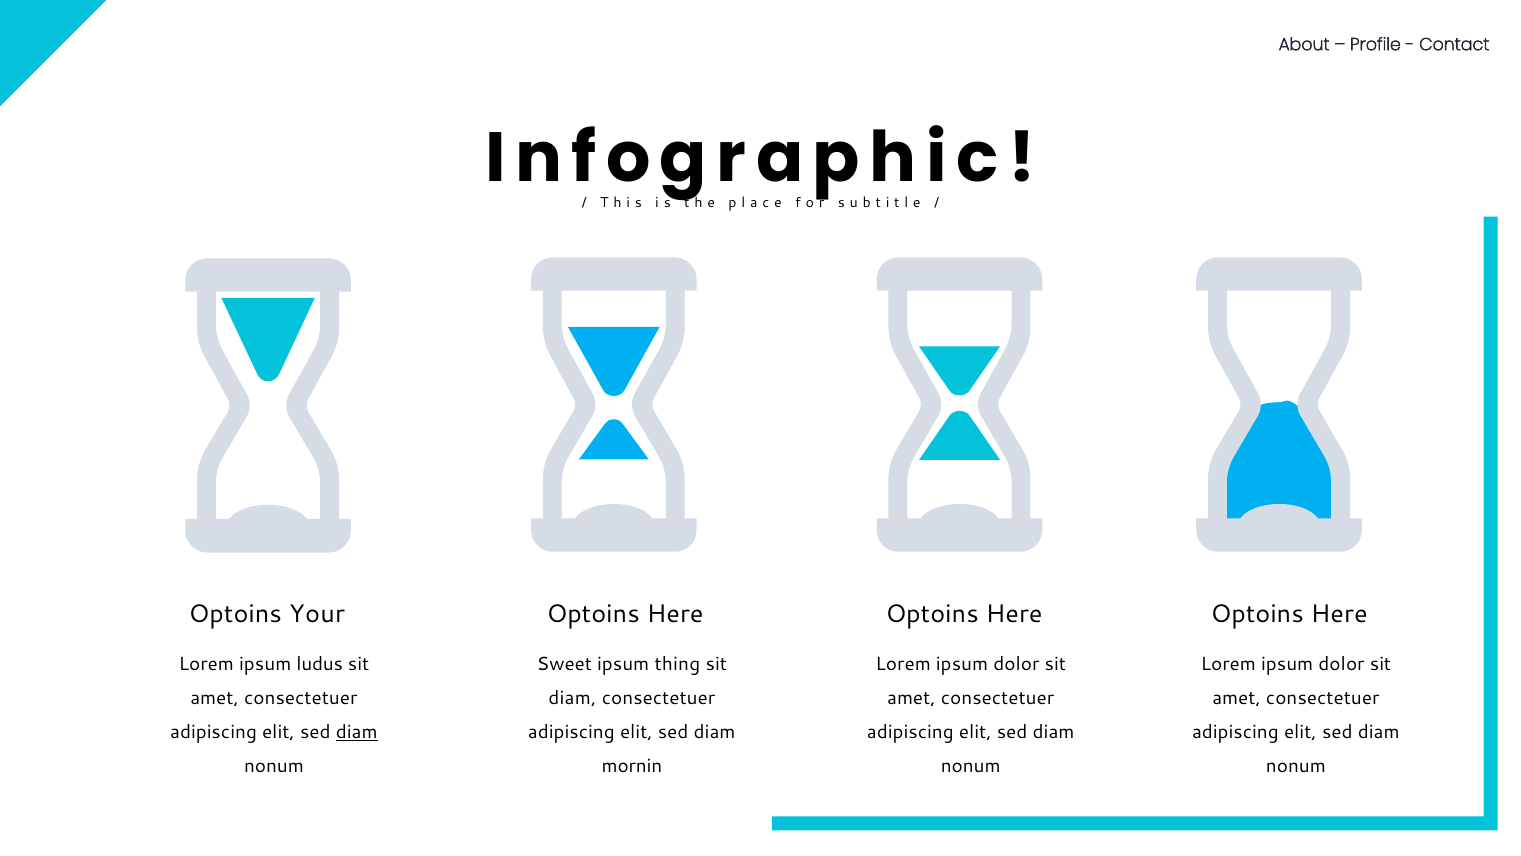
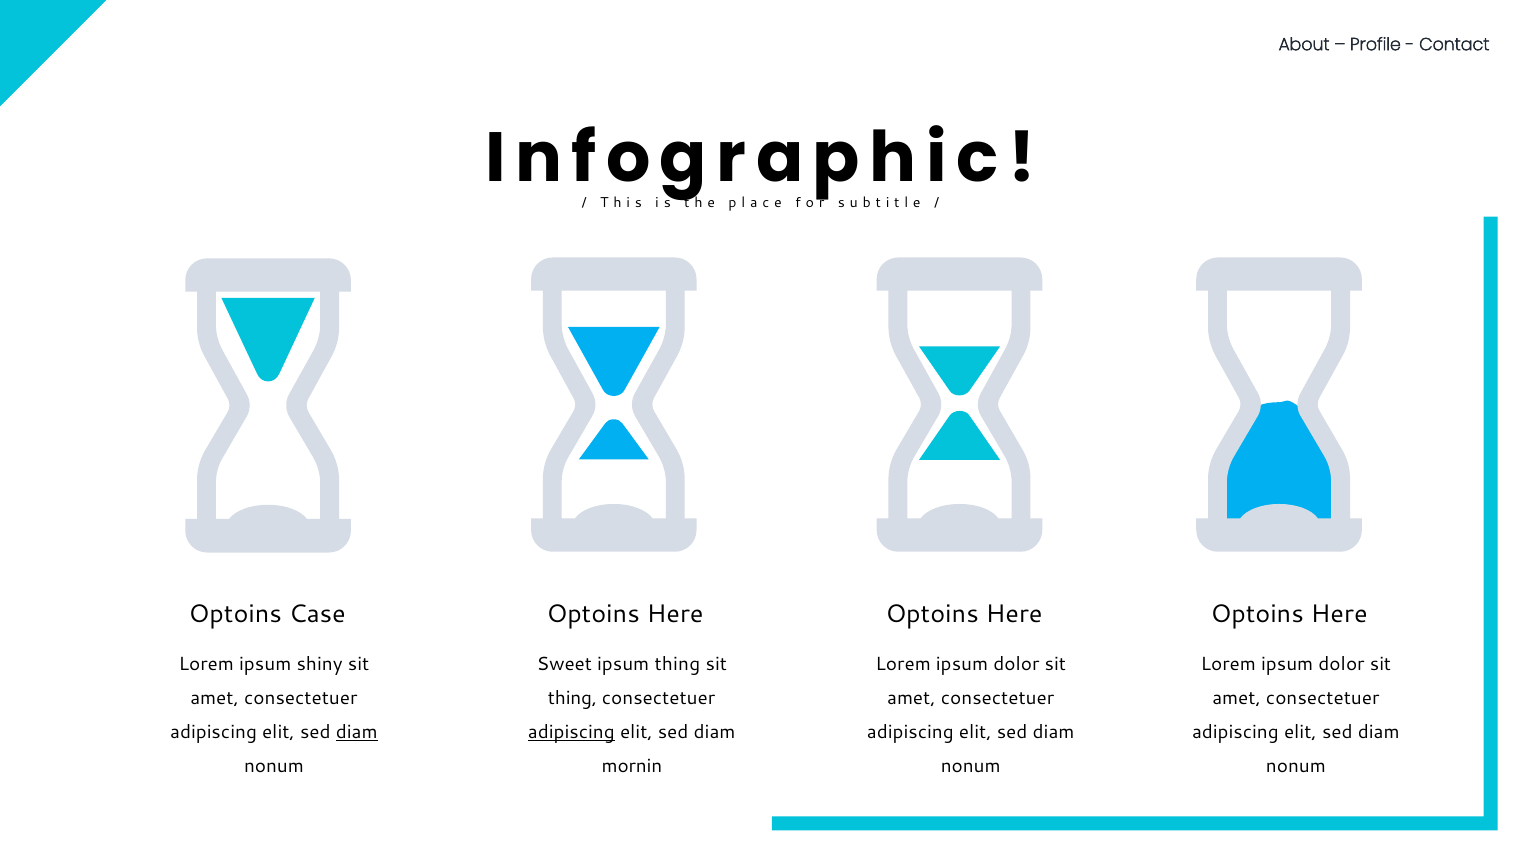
Your: Your -> Case (317, 614)
ludus: ludus -> shiny (320, 664)
diam: diam -> thing (573, 698)
adipiscing underline: none -> present (571, 732)
